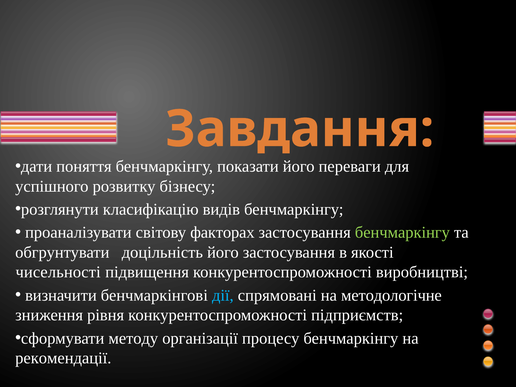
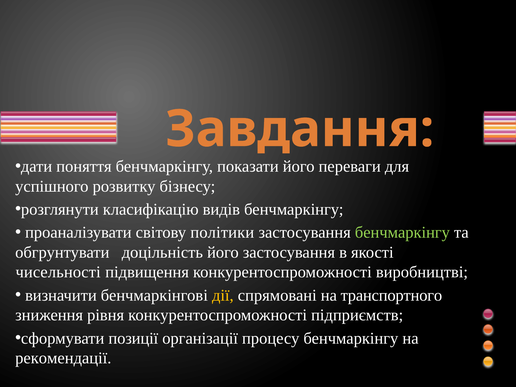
факторах: факторах -> політики (222, 233)
дії colour: light blue -> yellow (223, 295)
методологічне: методологічне -> транспортного (391, 295)
методу: методу -> позиції (133, 338)
